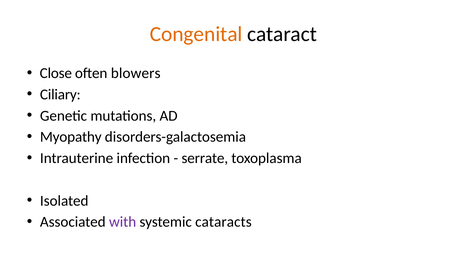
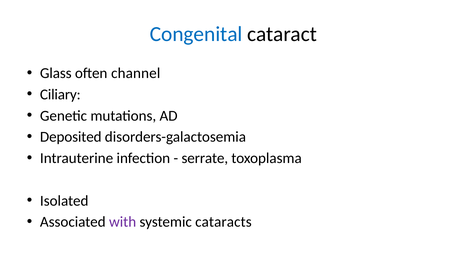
Congenital colour: orange -> blue (196, 34)
Close: Close -> Glass (56, 73)
blowers: blowers -> channel (136, 73)
Myopathy: Myopathy -> Deposited (71, 137)
